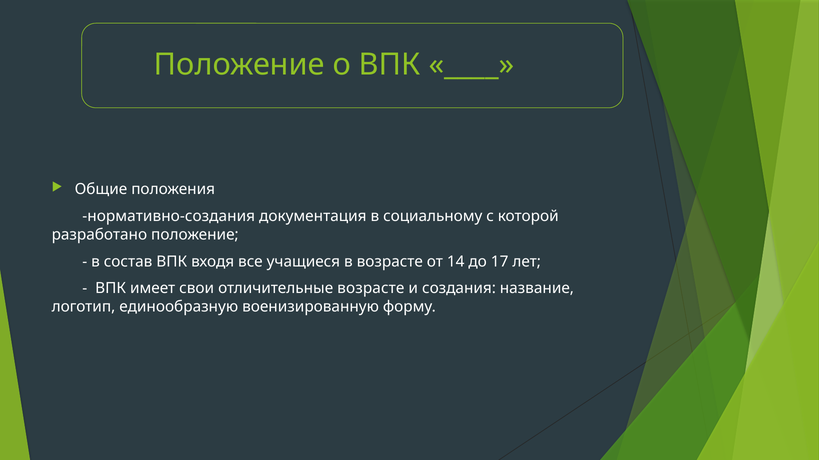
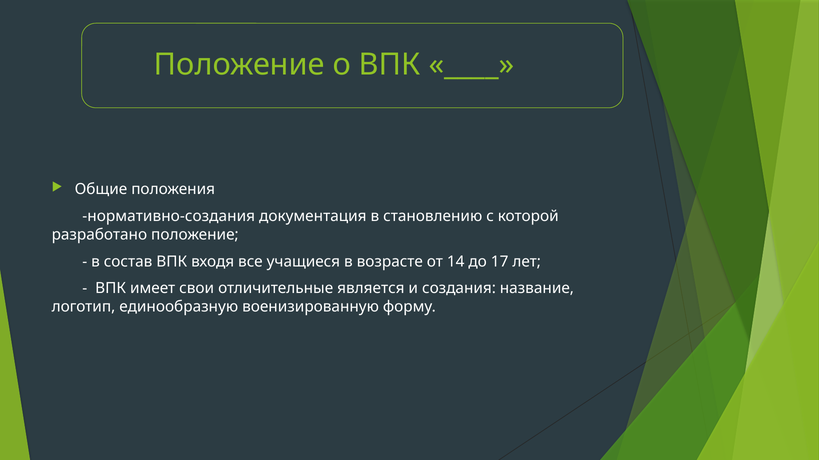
социальному: социальному -> становлению (433, 216)
отличительные возрасте: возрасте -> является (371, 289)
